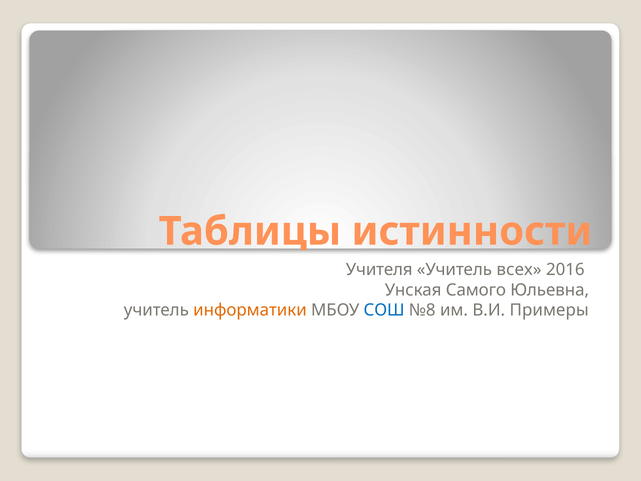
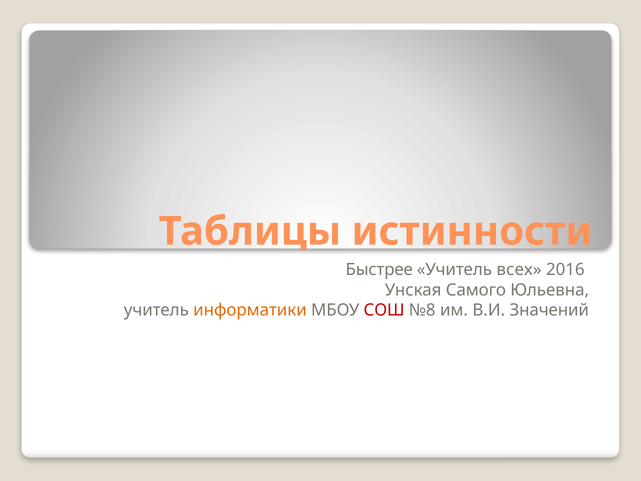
Учителя: Учителя -> Быстрее (379, 270)
СОШ colour: blue -> red (384, 310)
Примеры: Примеры -> Значений (549, 310)
